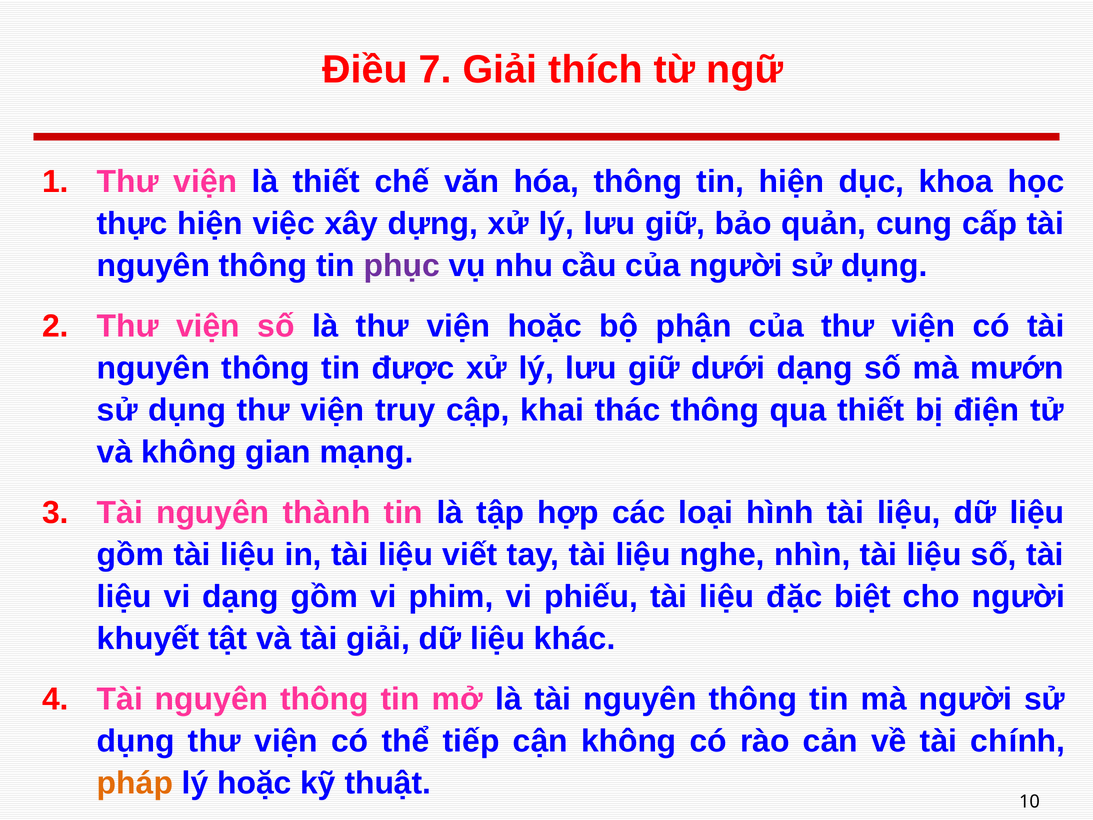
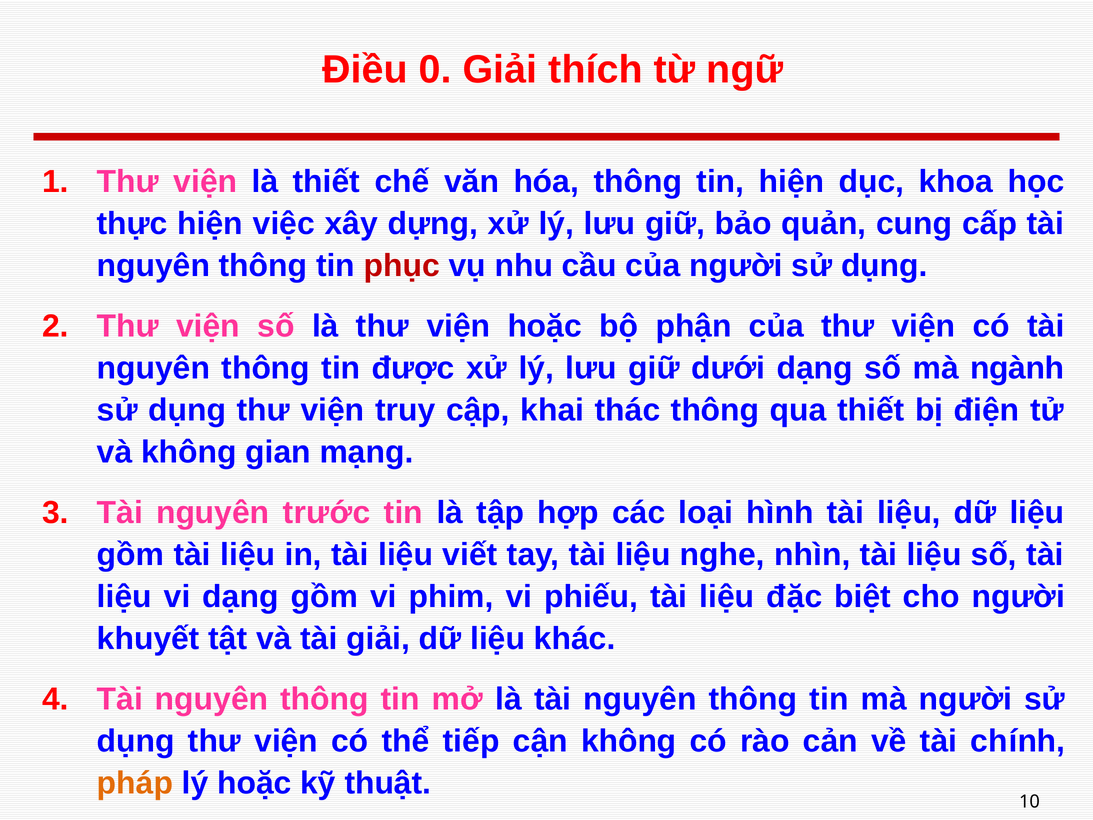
7: 7 -> 0 (435, 70)
phục colour: purple -> red (402, 266)
mướn: mướn -> ngành (1017, 368)
thành: thành -> trước (327, 512)
